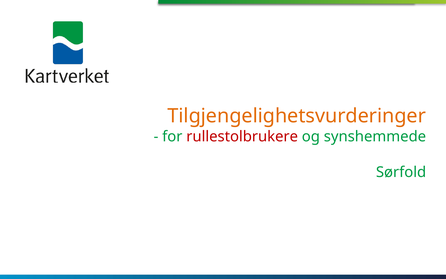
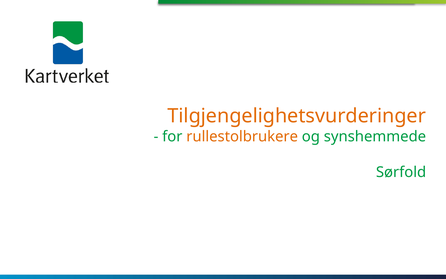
rullestolbrukere colour: red -> orange (242, 136)
